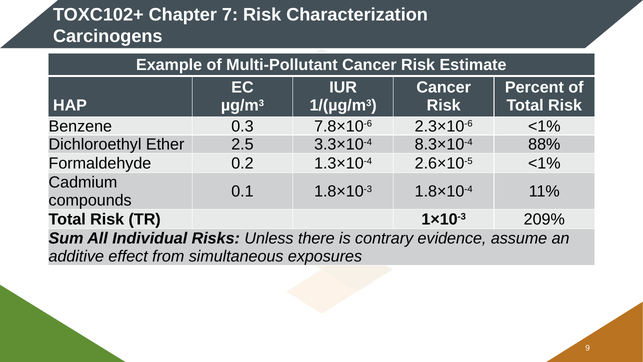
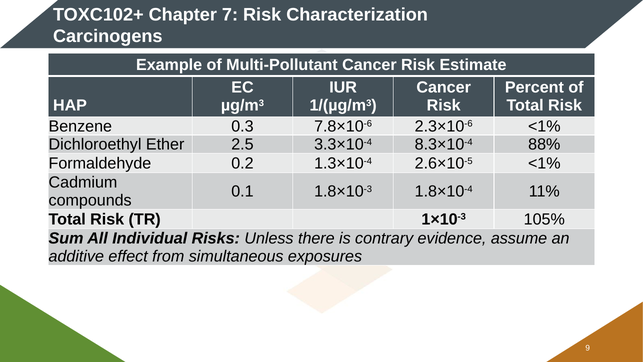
209%: 209% -> 105% (544, 219)
